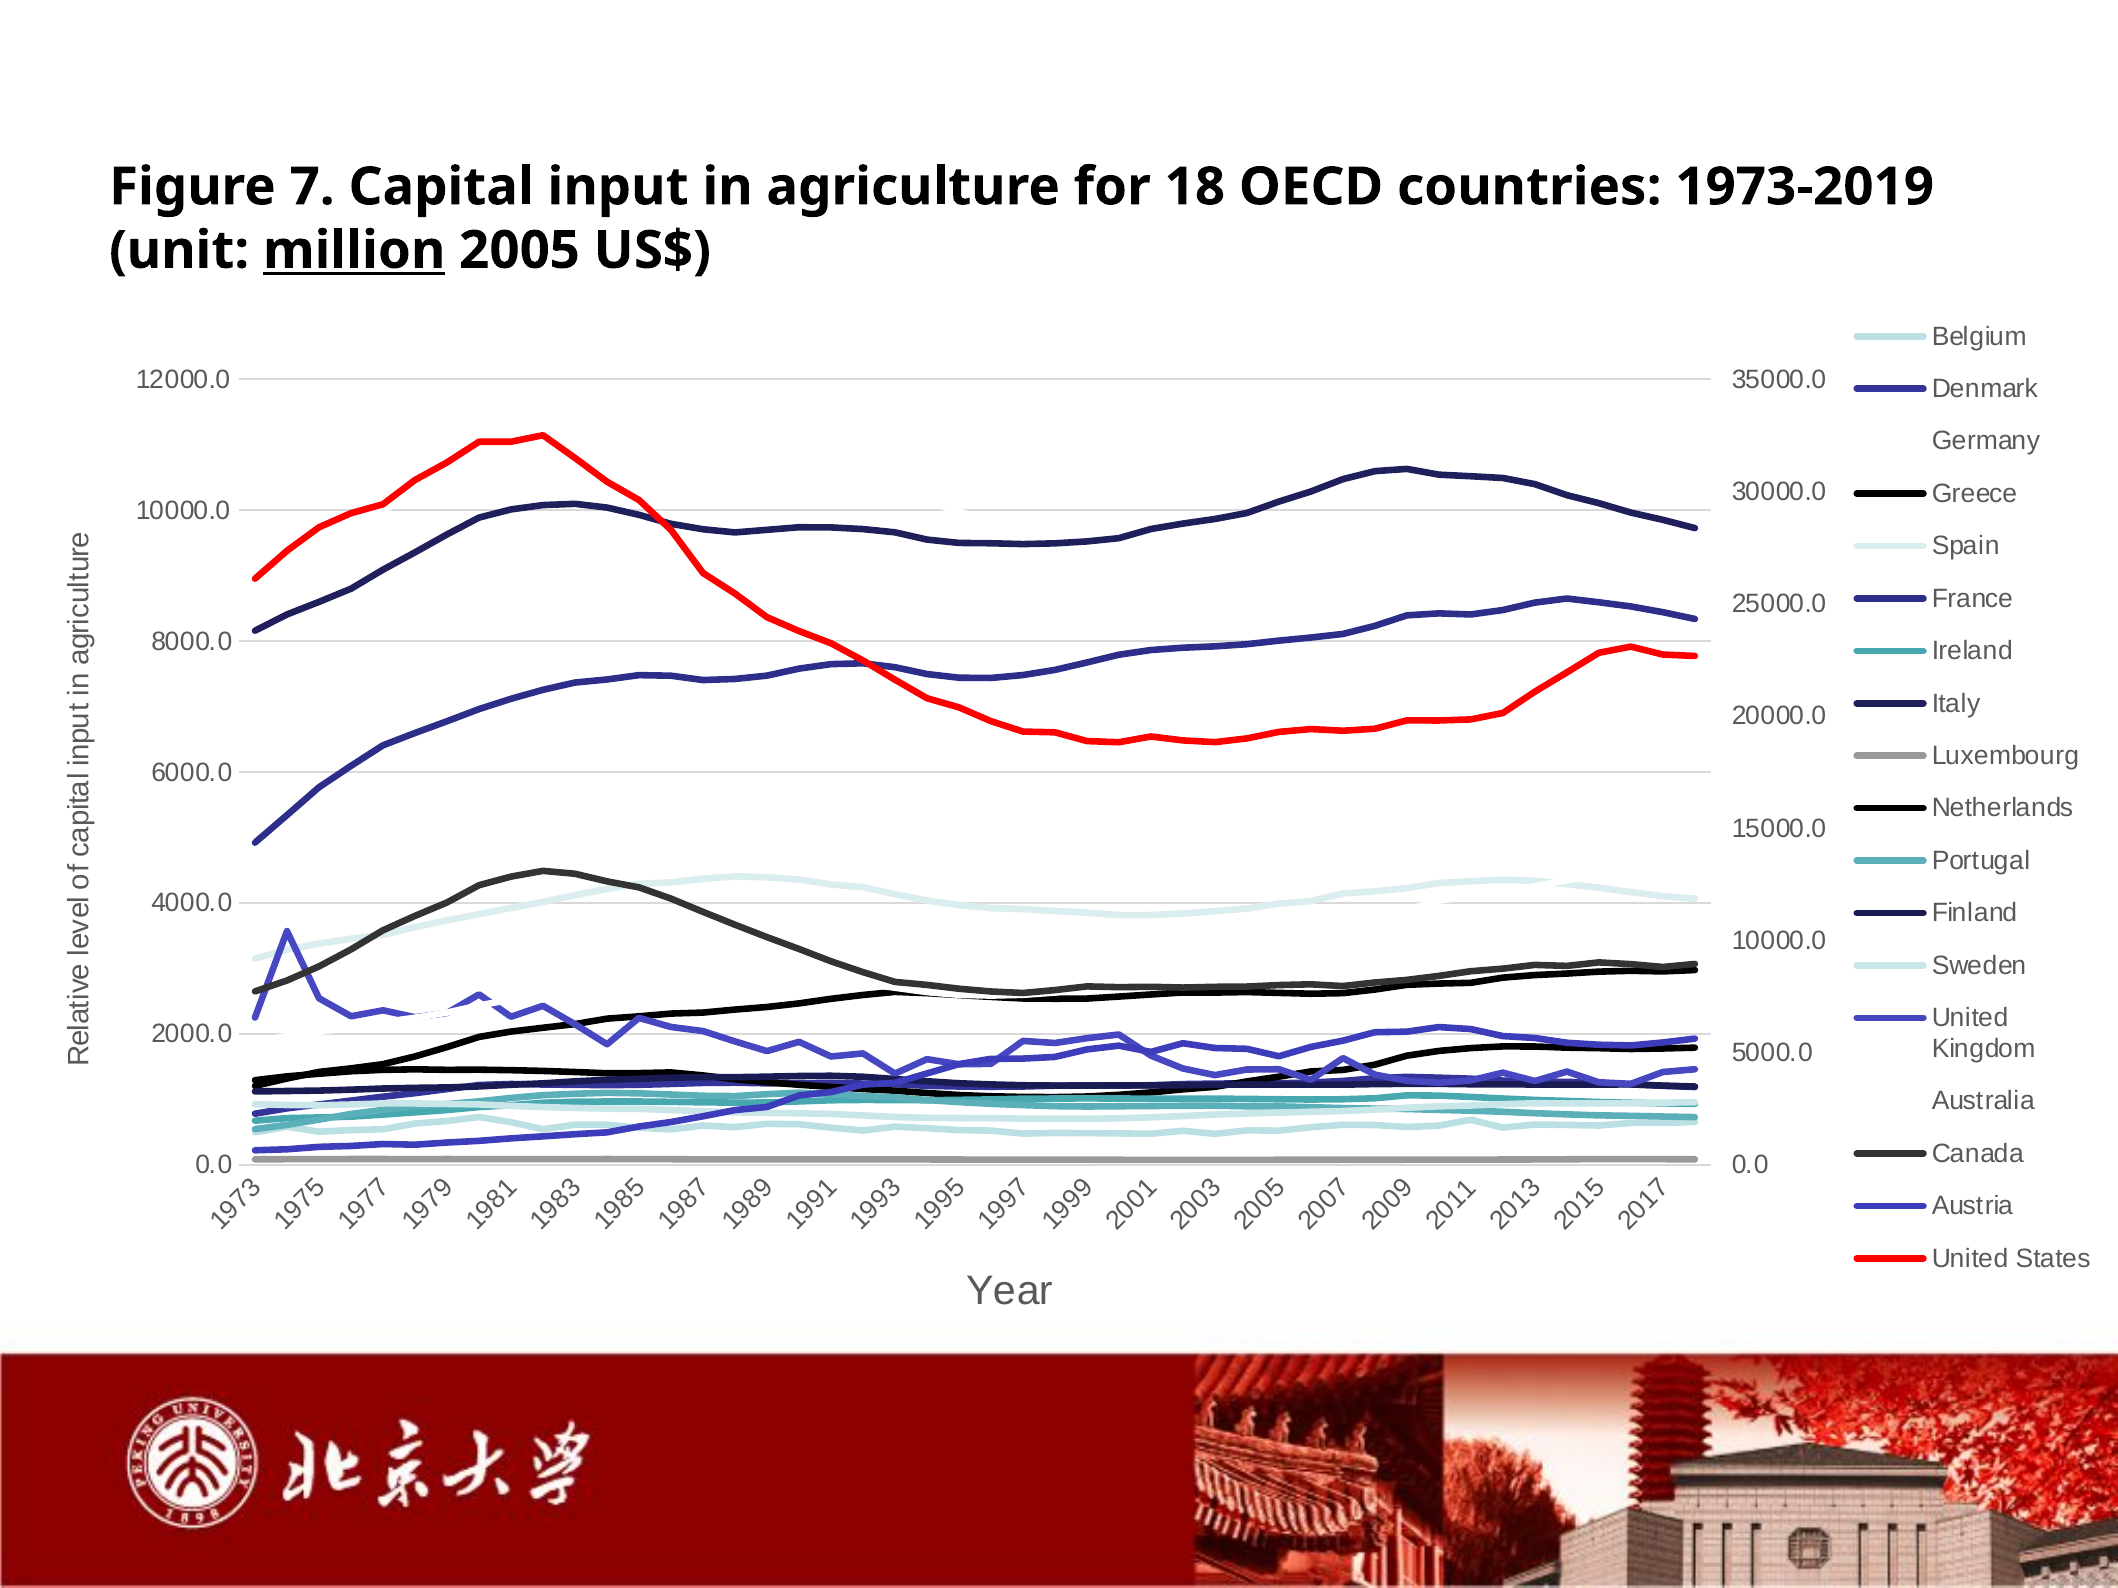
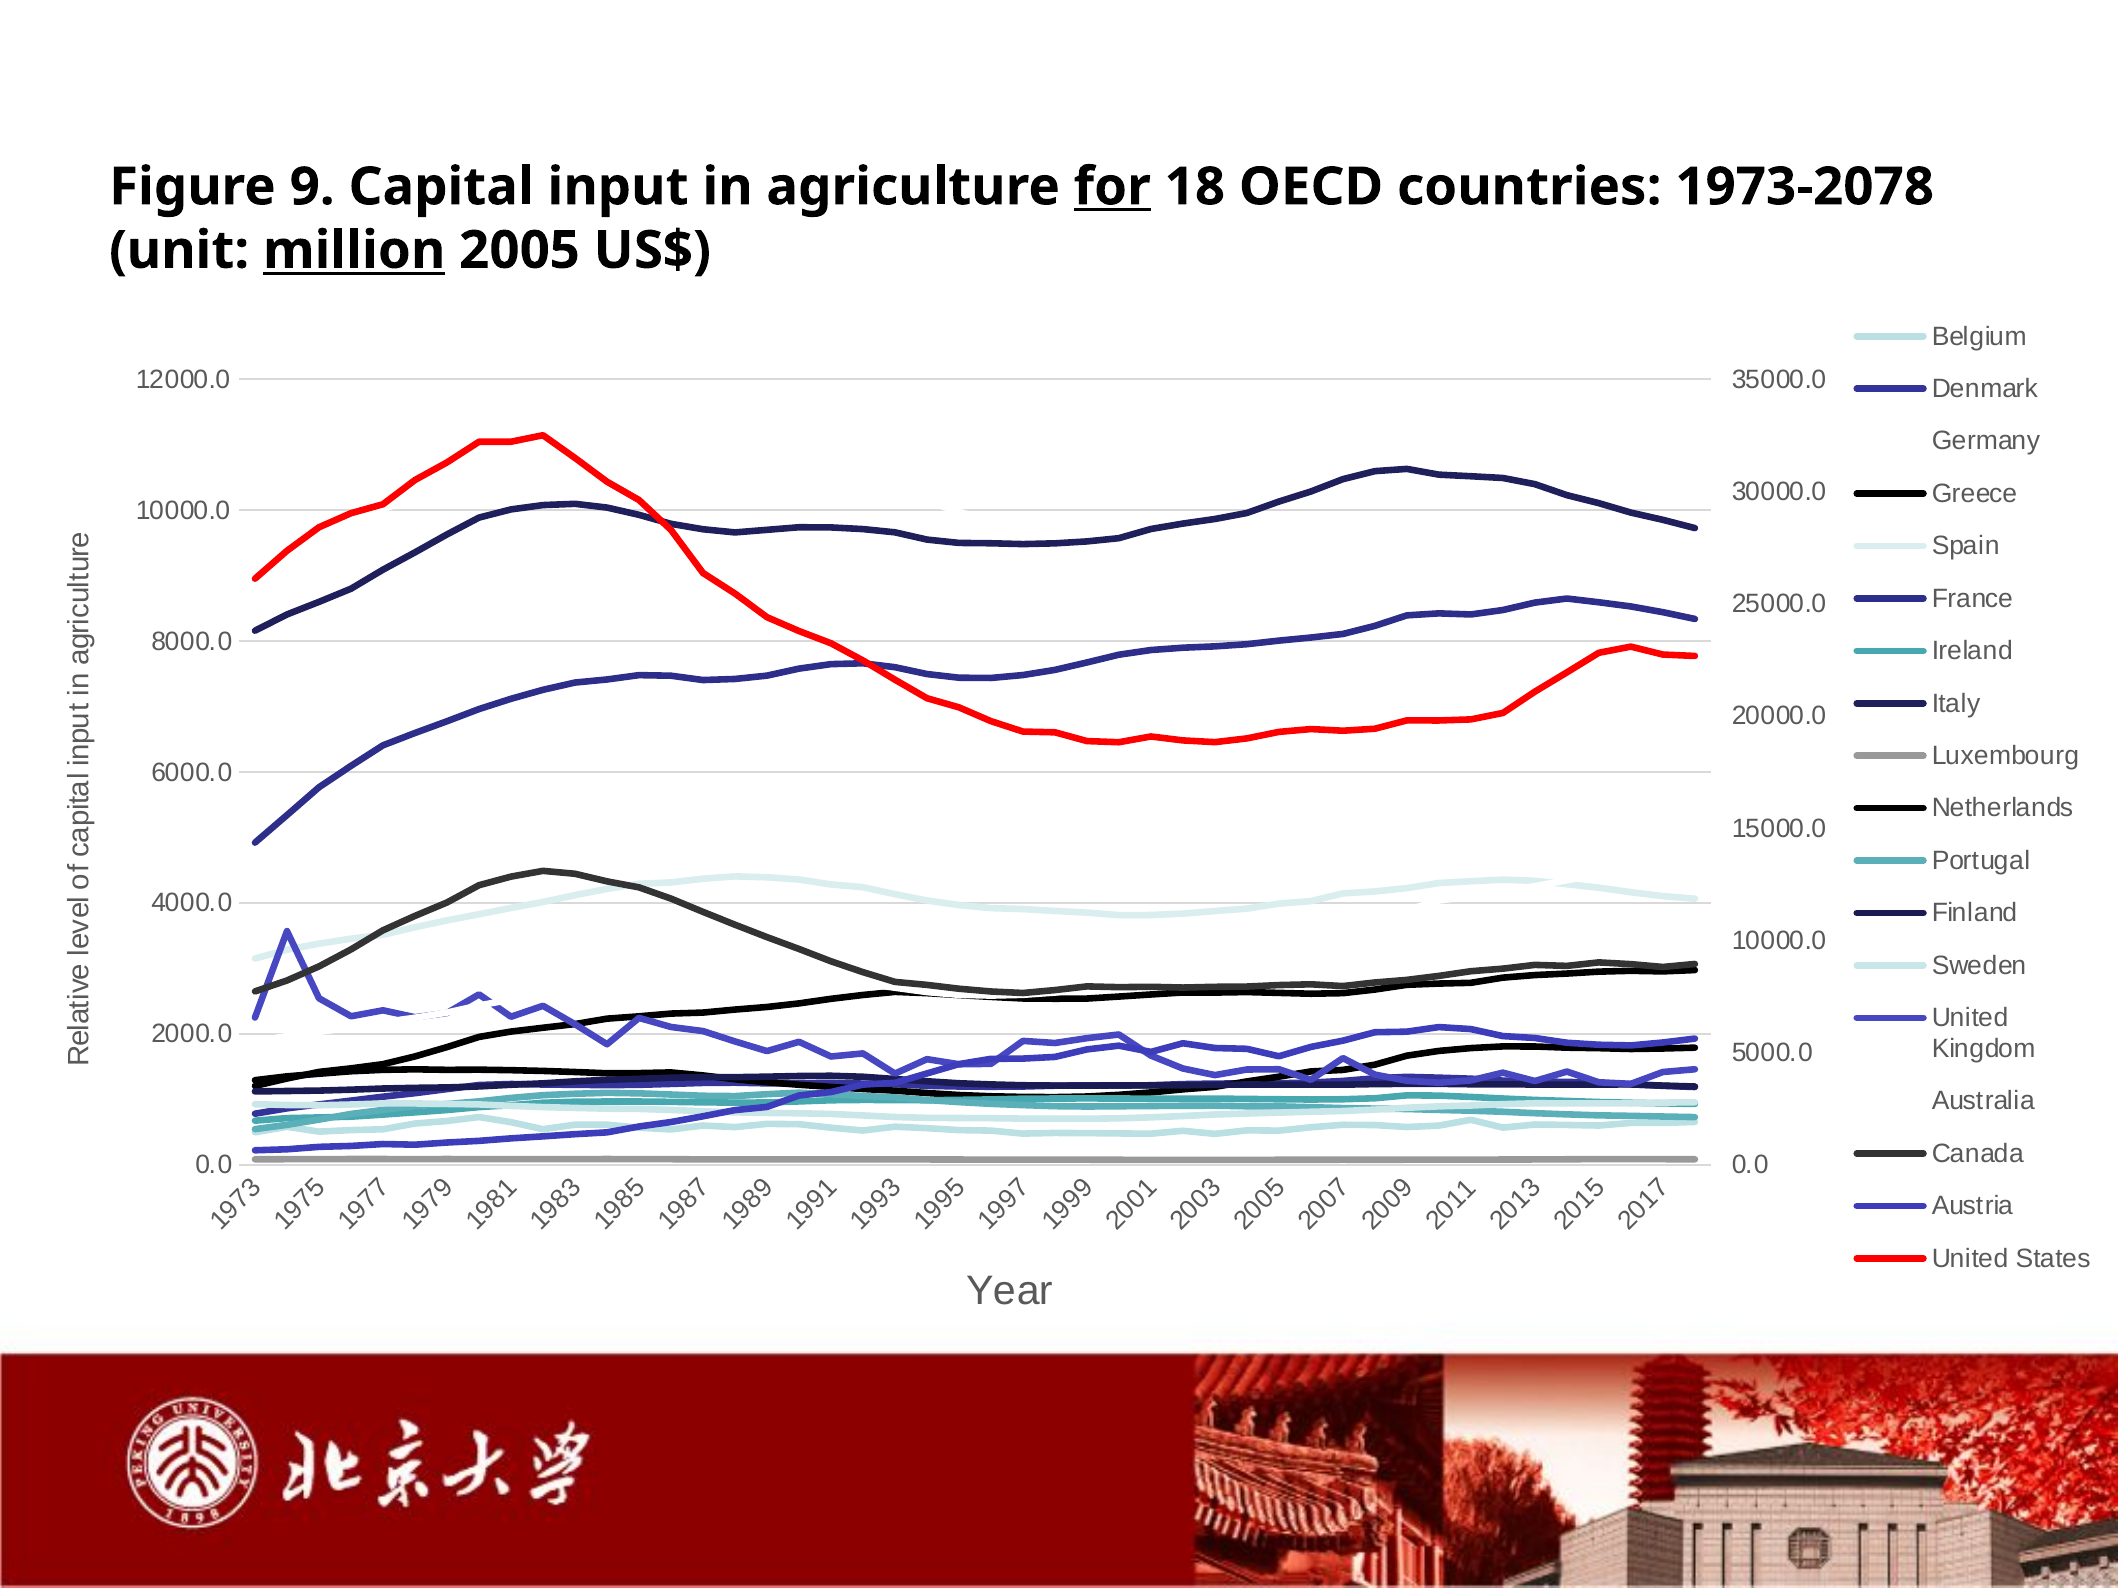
Figure 7: 7 -> 9 (312, 187)
for underline: none -> present (1112, 187)
1973-2019: 1973-2019 -> 1973-2078 (1805, 187)
